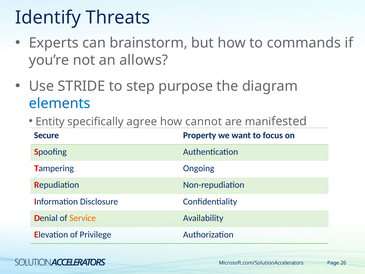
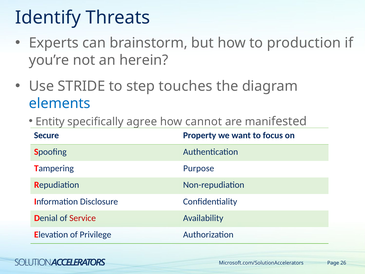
commands: commands -> production (304, 43)
allows: allows -> herein (144, 60)
purpose: purpose -> touches (186, 86)
Ongoing: Ongoing -> Purpose (199, 168)
Service colour: orange -> red (83, 218)
